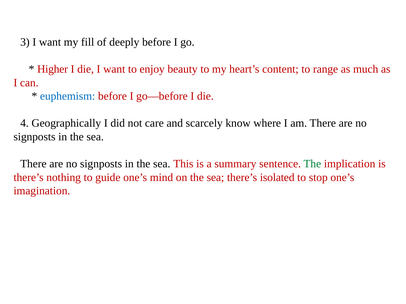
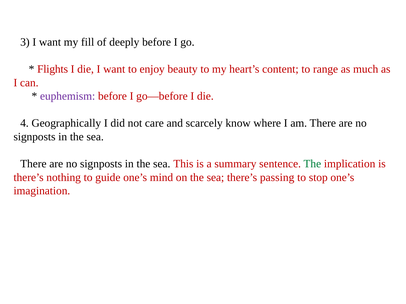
Higher: Higher -> Flights (53, 69)
euphemism colour: blue -> purple (68, 96)
isolated: isolated -> passing (277, 178)
